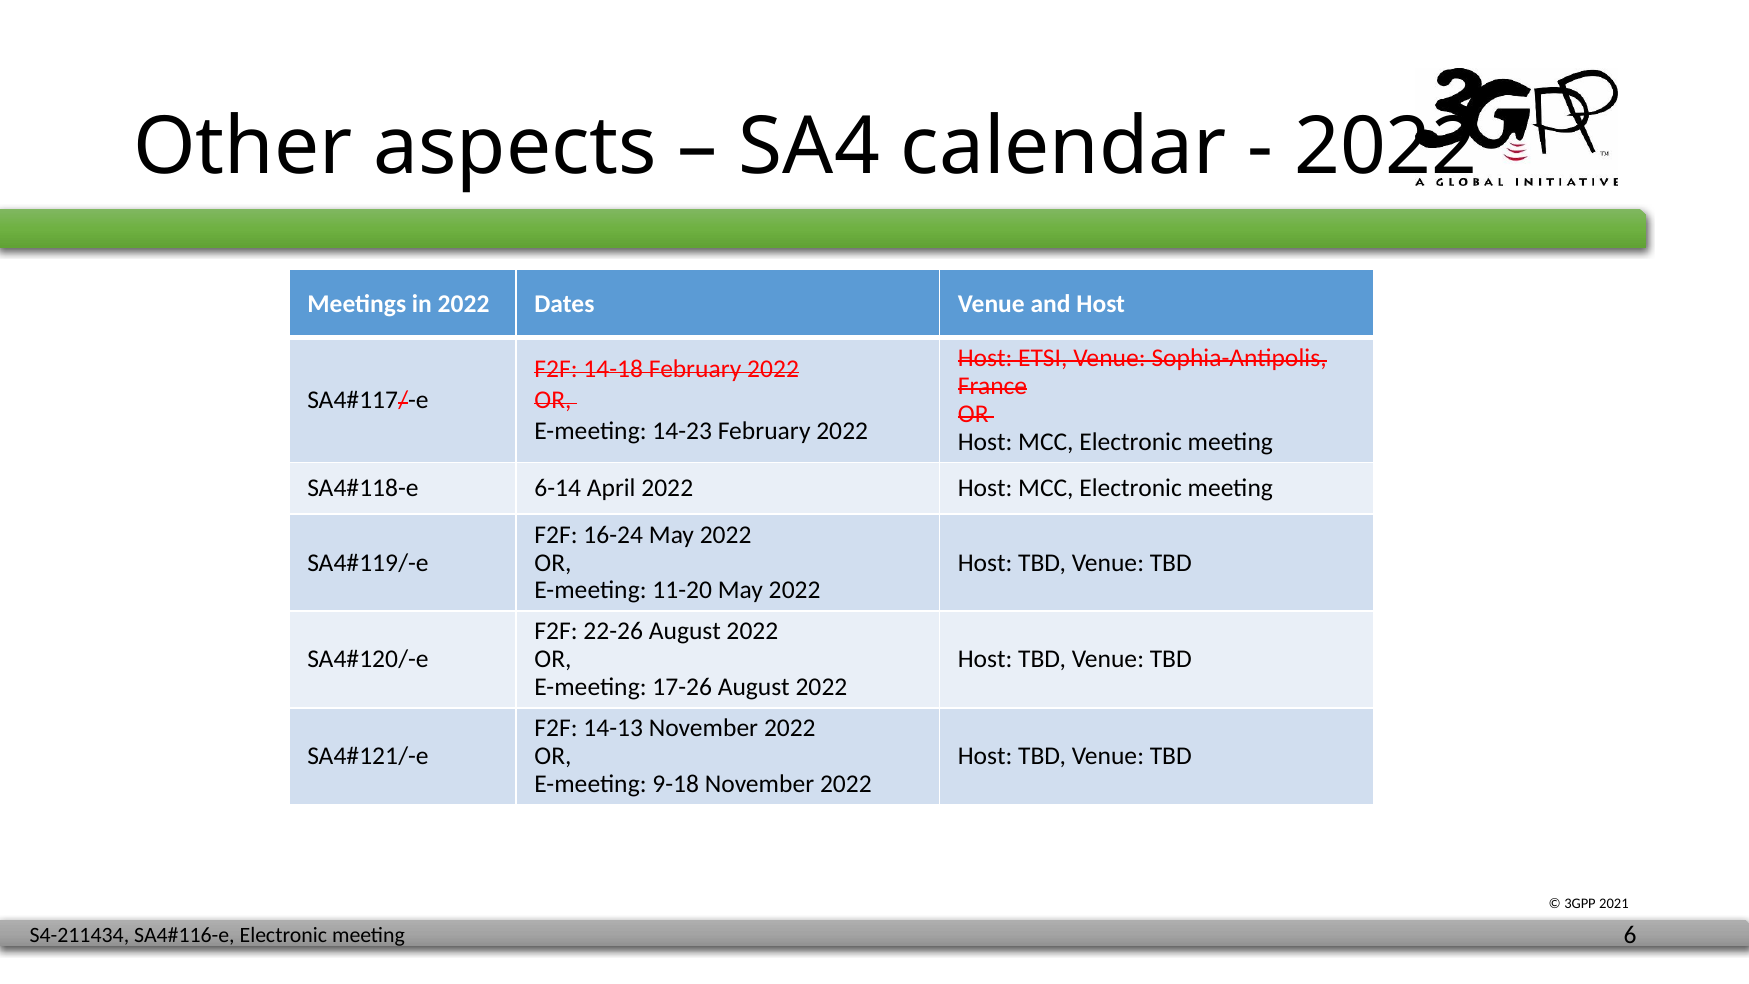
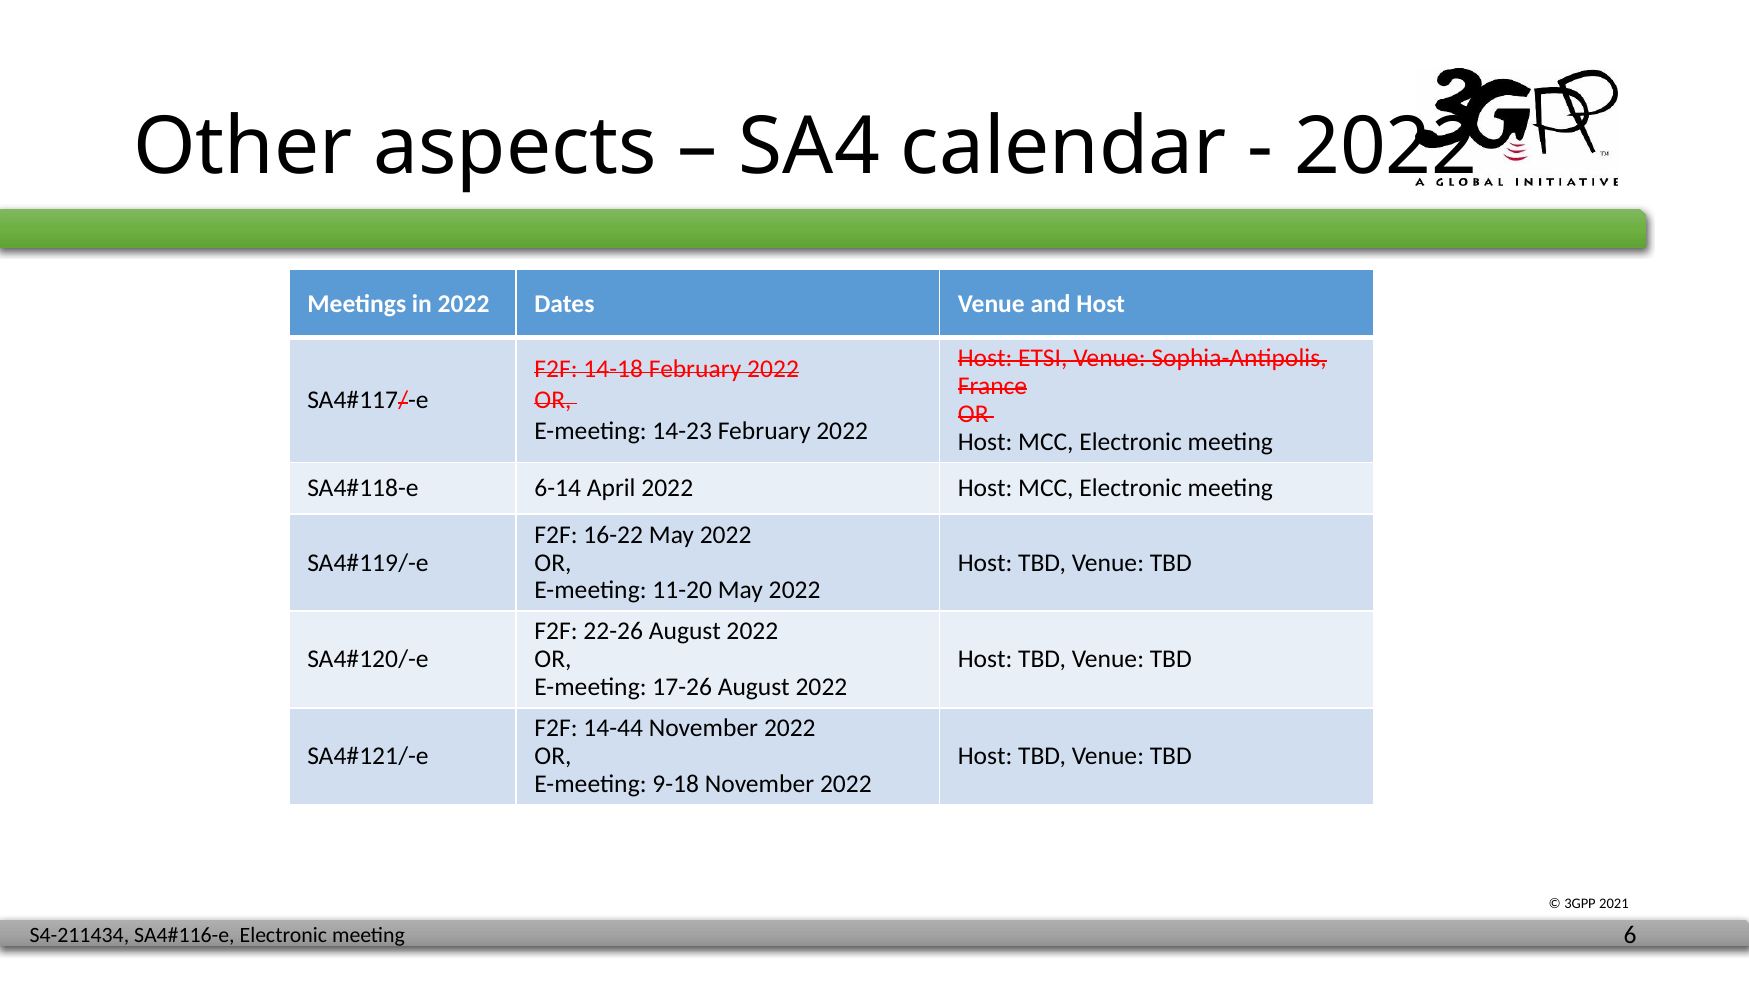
16-24: 16-24 -> 16-22 (613, 535)
14-13: 14-13 -> 14-44 (613, 728)
